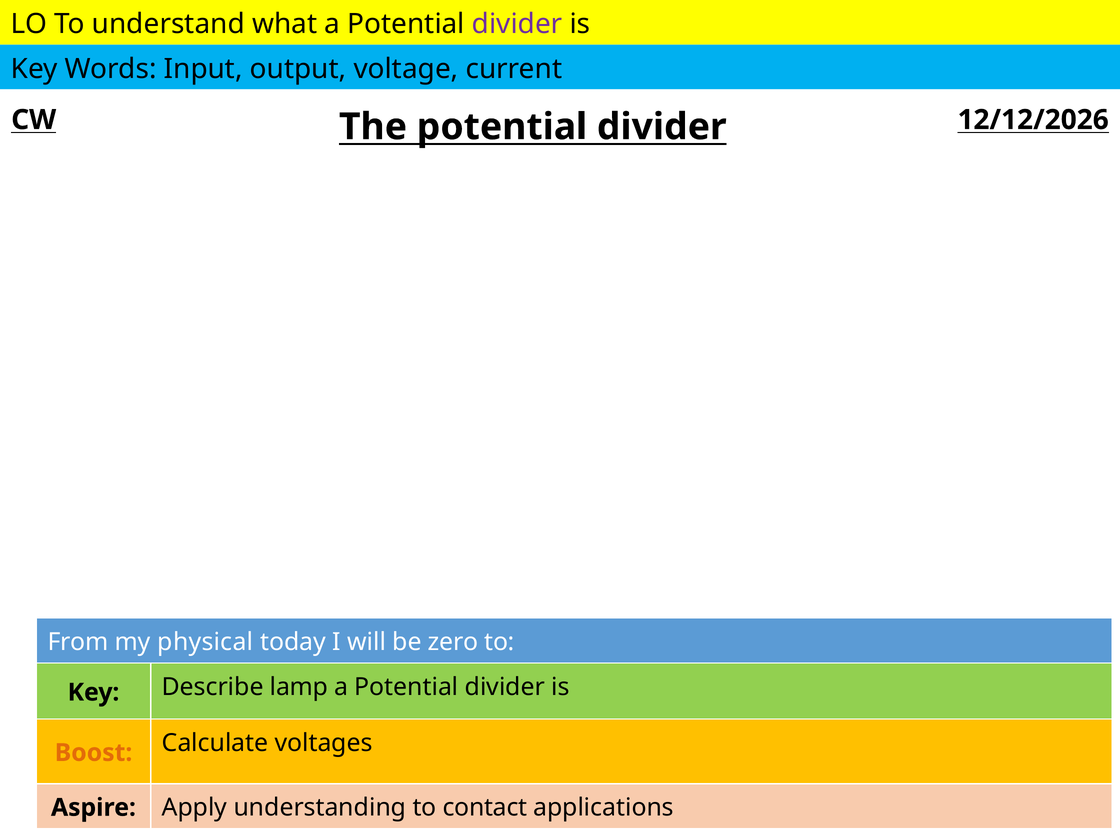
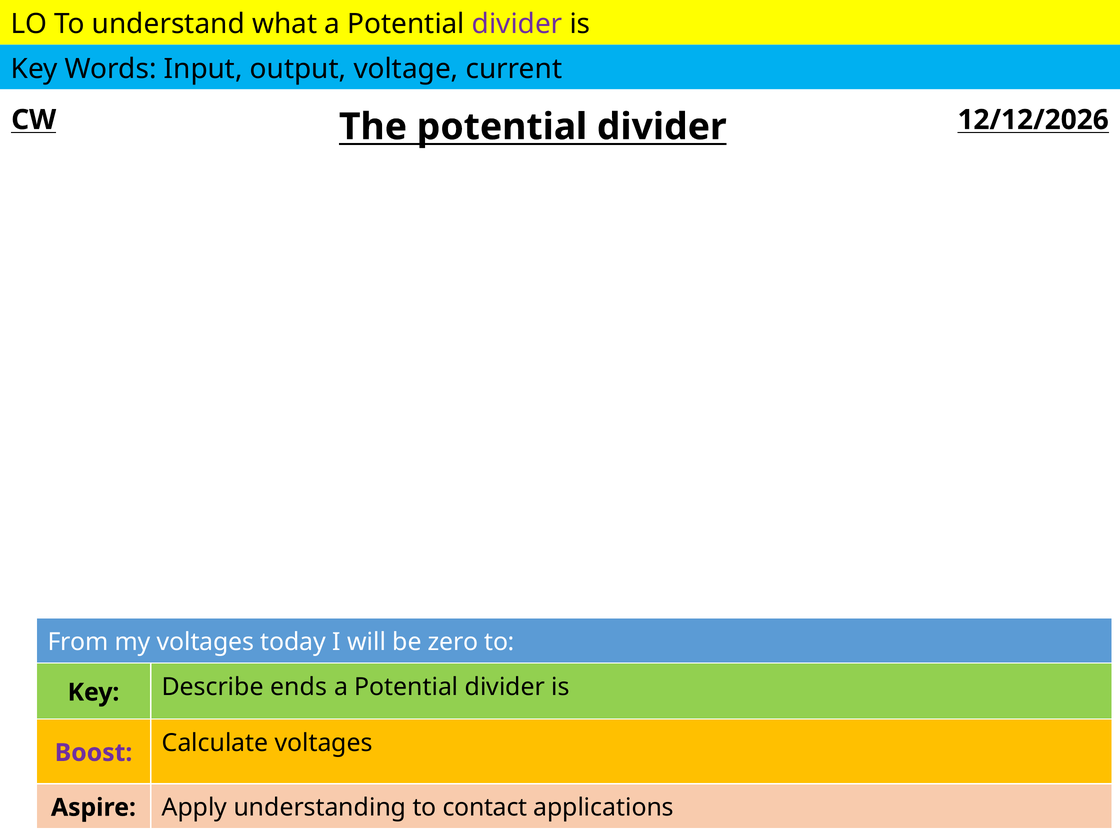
my physical: physical -> voltages (206, 642)
lamp: lamp -> ends (299, 687)
Boost colour: orange -> purple (94, 753)
